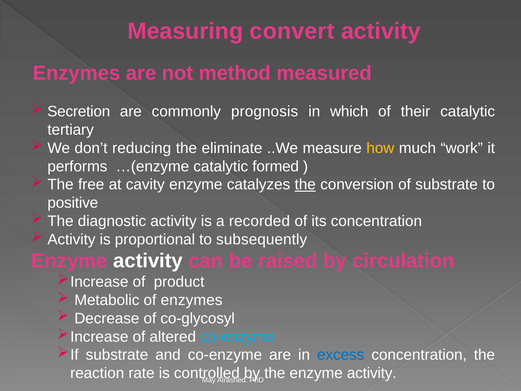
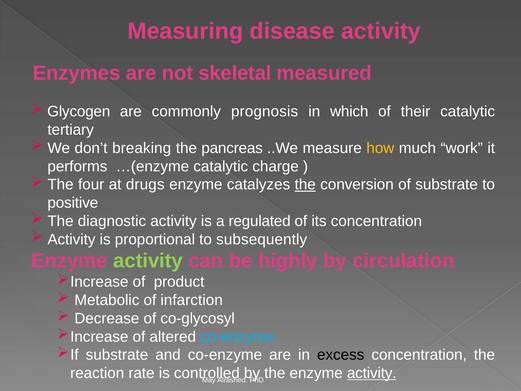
convert: convert -> disease (292, 31)
method: method -> skeletal (235, 73)
Secretion: Secretion -> Glycogen (79, 112)
reducing: reducing -> breaking (142, 148)
eliminate: eliminate -> pancreas (232, 148)
formed: formed -> charge (276, 166)
free: free -> four (91, 184)
cavity: cavity -> drugs (145, 184)
recorded: recorded -> regulated (260, 221)
activity colour: white -> light green (148, 261)
raised: raised -> highly (288, 261)
of enzymes: enzymes -> infarction (192, 300)
excess colour: blue -> black (341, 355)
activity underline: none -> present (372, 373)
